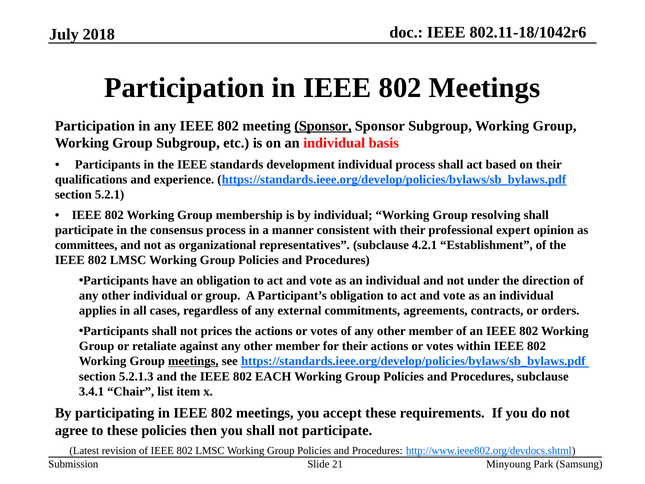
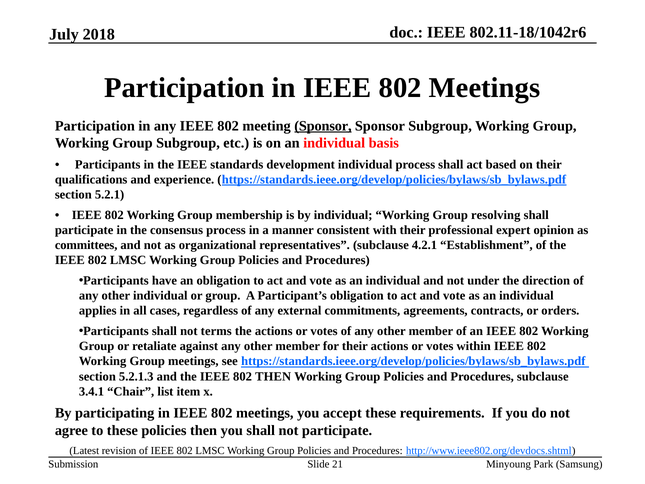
prices: prices -> terms (216, 331)
meetings underline: present -> none (193, 361)
802 EACH: EACH -> THEN (273, 376)
